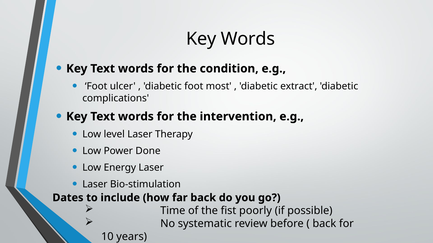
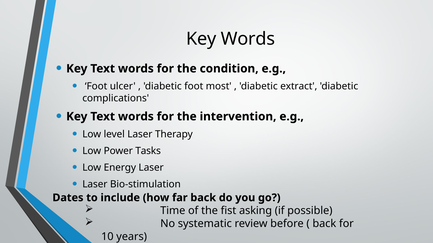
Done: Done -> Tasks (148, 151)
poorly: poorly -> asking (256, 211)
